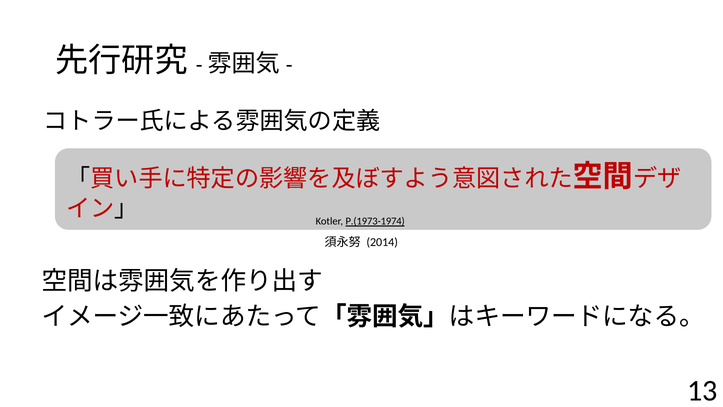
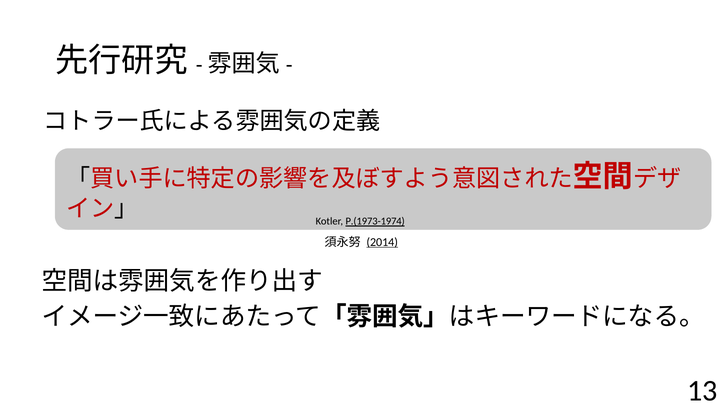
2014 underline: none -> present (382, 242)
